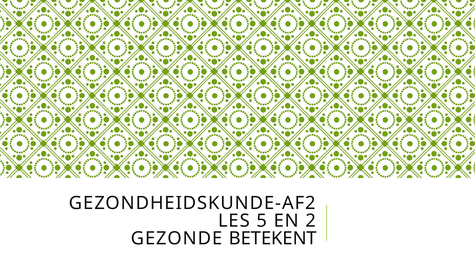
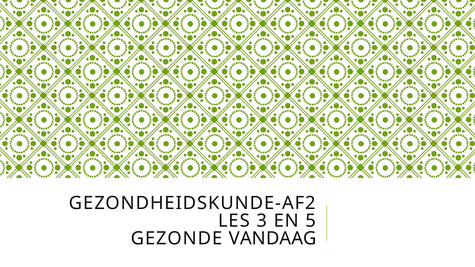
5: 5 -> 3 (262, 221)
2: 2 -> 5 (311, 221)
BETEKENT: BETEKENT -> VANDAAG (273, 239)
